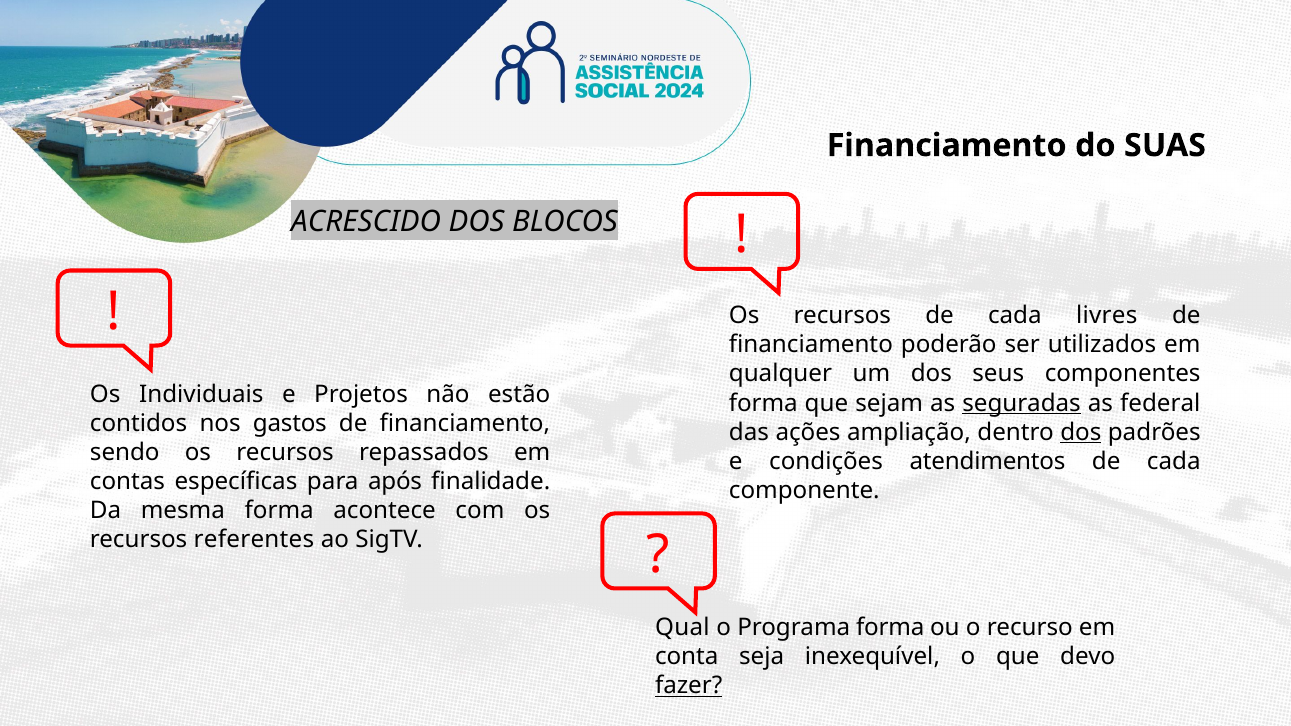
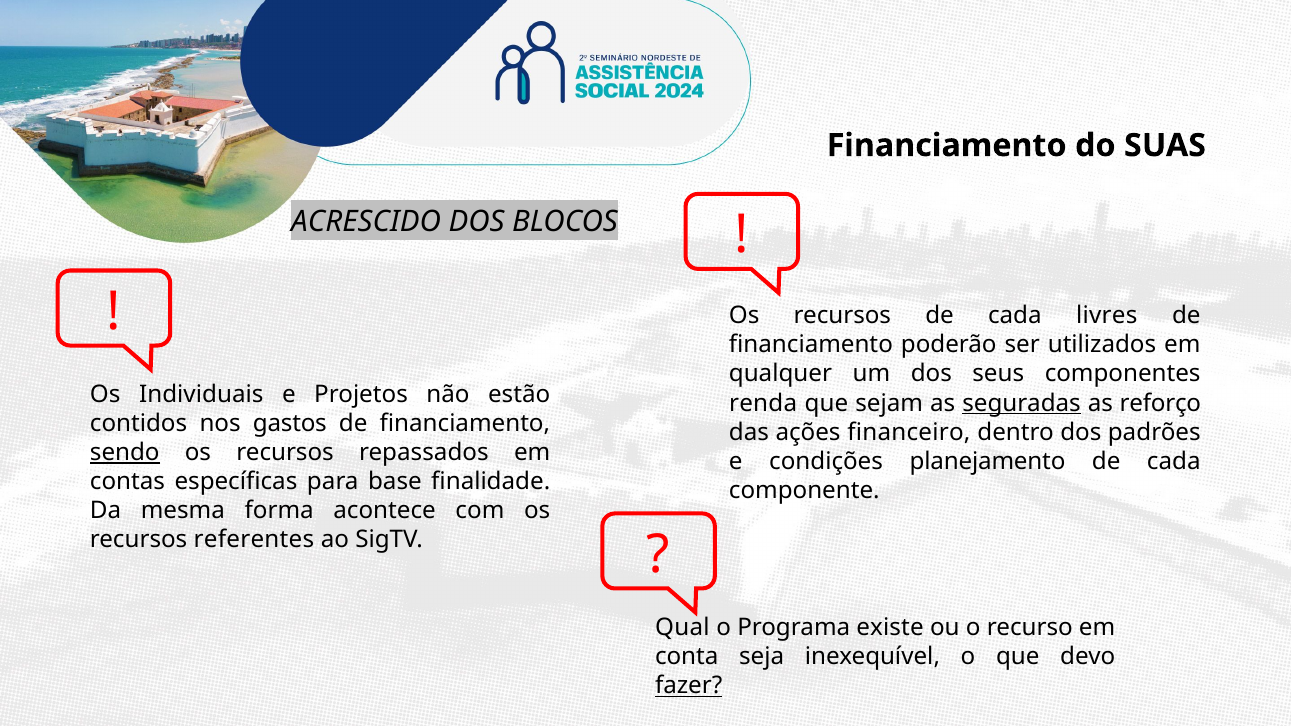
forma: forma -> renda (763, 403)
federal: federal -> reforço (1160, 403)
ampliação: ampliação -> financeiro (909, 432)
dos underline: present -> none (1081, 432)
sendo underline: none -> present (125, 453)
atendimentos: atendimentos -> planejamento (988, 461)
após: após -> base (395, 482)
Programa forma: forma -> existe (890, 628)
